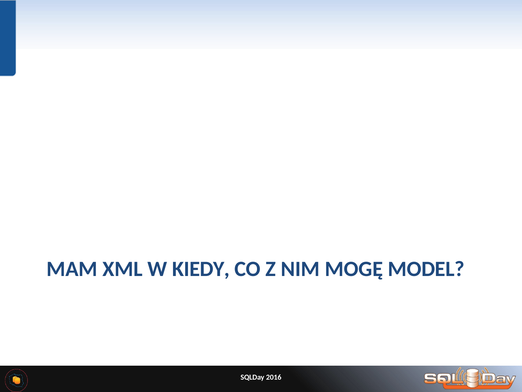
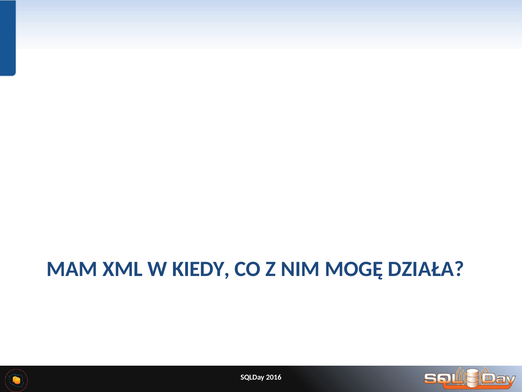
MODEL: MODEL -> DZIAŁA (426, 269)
